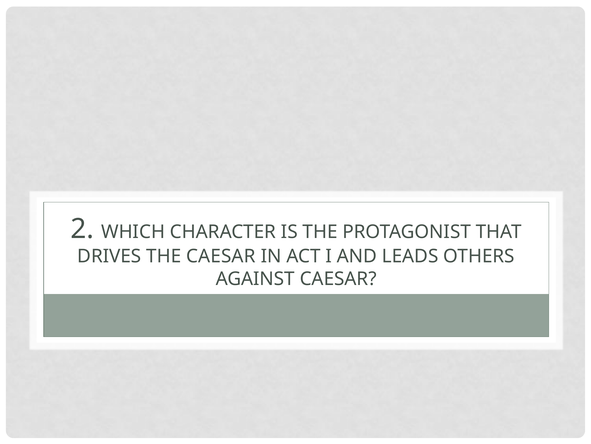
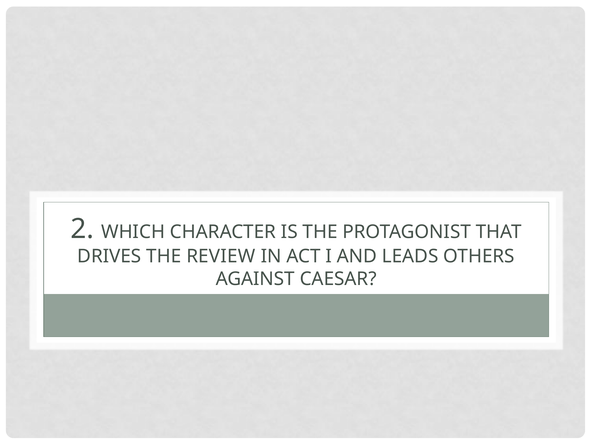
THE CAESAR: CAESAR -> REVIEW (221, 256)
